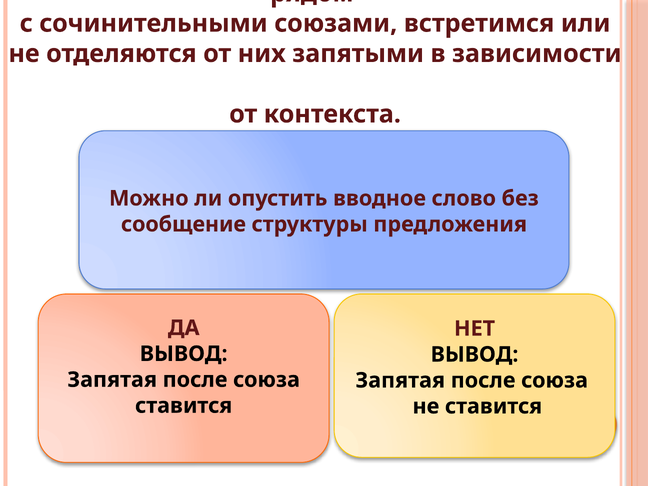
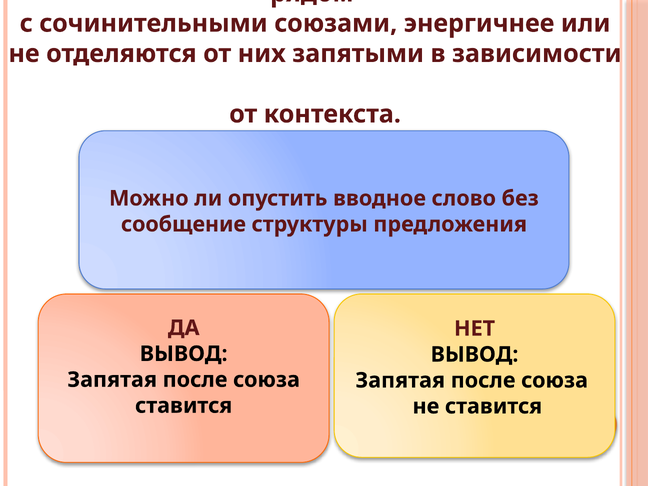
встретимся: встретимся -> энергичнее (479, 23)
